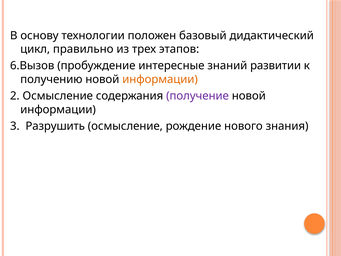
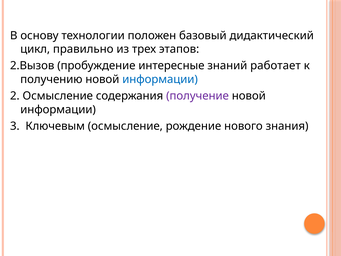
6.Вызов: 6.Вызов -> 2.Вызов (32, 66)
развитии: развитии -> работает (275, 66)
информации colour: orange -> blue (160, 79)
Разрушить: Разрушить -> Ключевым (55, 126)
